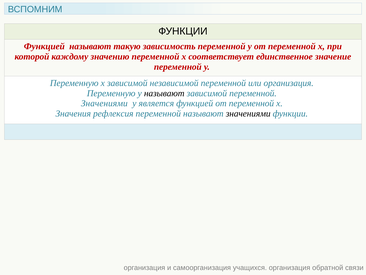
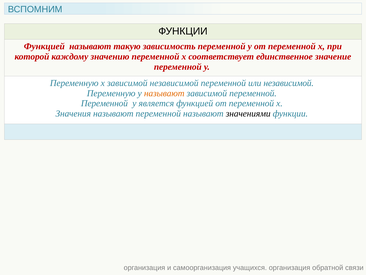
или организация: организация -> независимой (289, 83)
называют colour: black -> orange (164, 93)
Значениями: Значениями -> Переменной (104, 103)
Значения рефлексия: рефлексия -> называют (113, 113)
